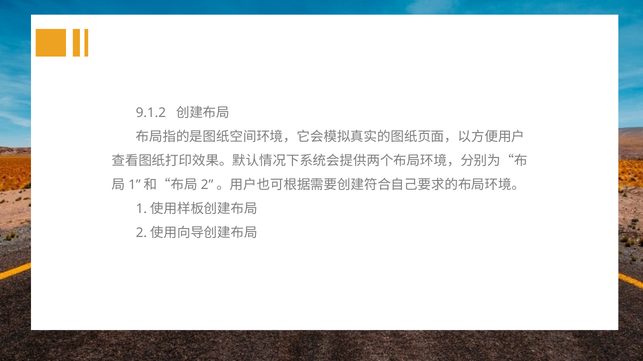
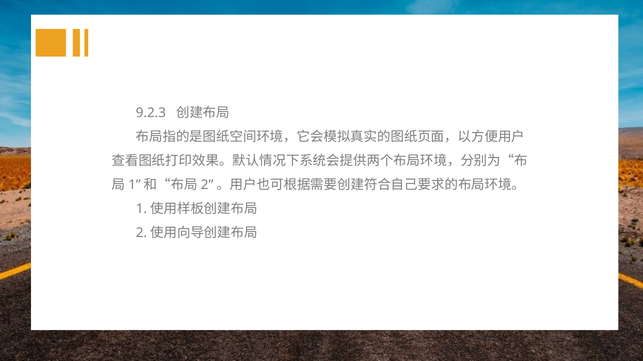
9.1.2: 9.1.2 -> 9.2.3 (151, 113)
